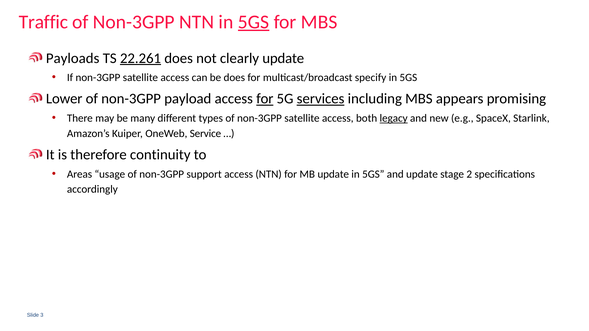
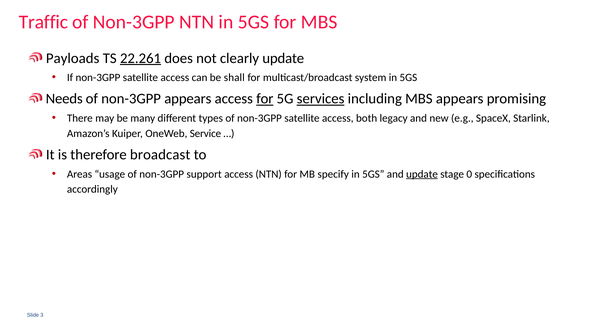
5GS underline: present -> none (254, 22)
be does: does -> shall (234, 78)
specify: specify -> system (371, 78)
Lower: Lower -> Needs (64, 99)
non-3GPP payload: payload -> appears (188, 99)
legacy underline: present -> none (394, 118)
continuity: continuity -> broadcast (160, 155)
MB update: update -> specify (333, 174)
update underline: none -> present (422, 174)
2: 2 -> 0 (469, 174)
